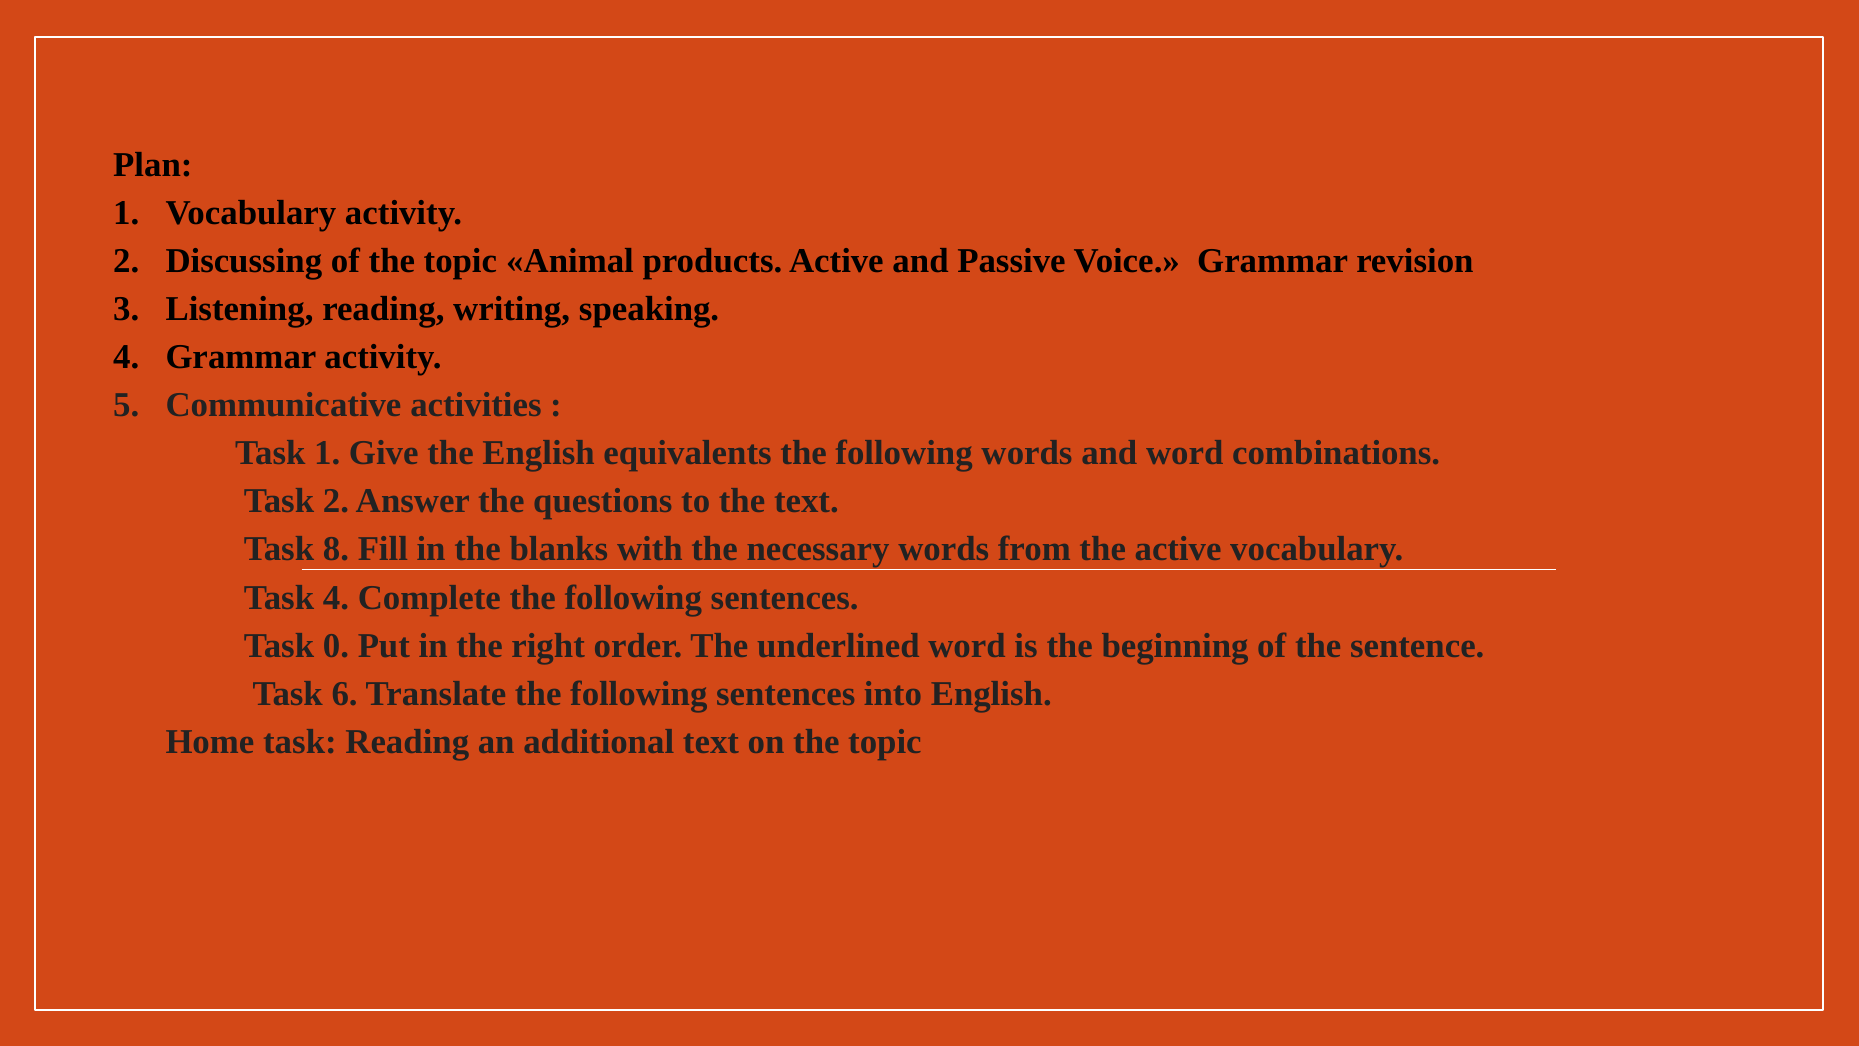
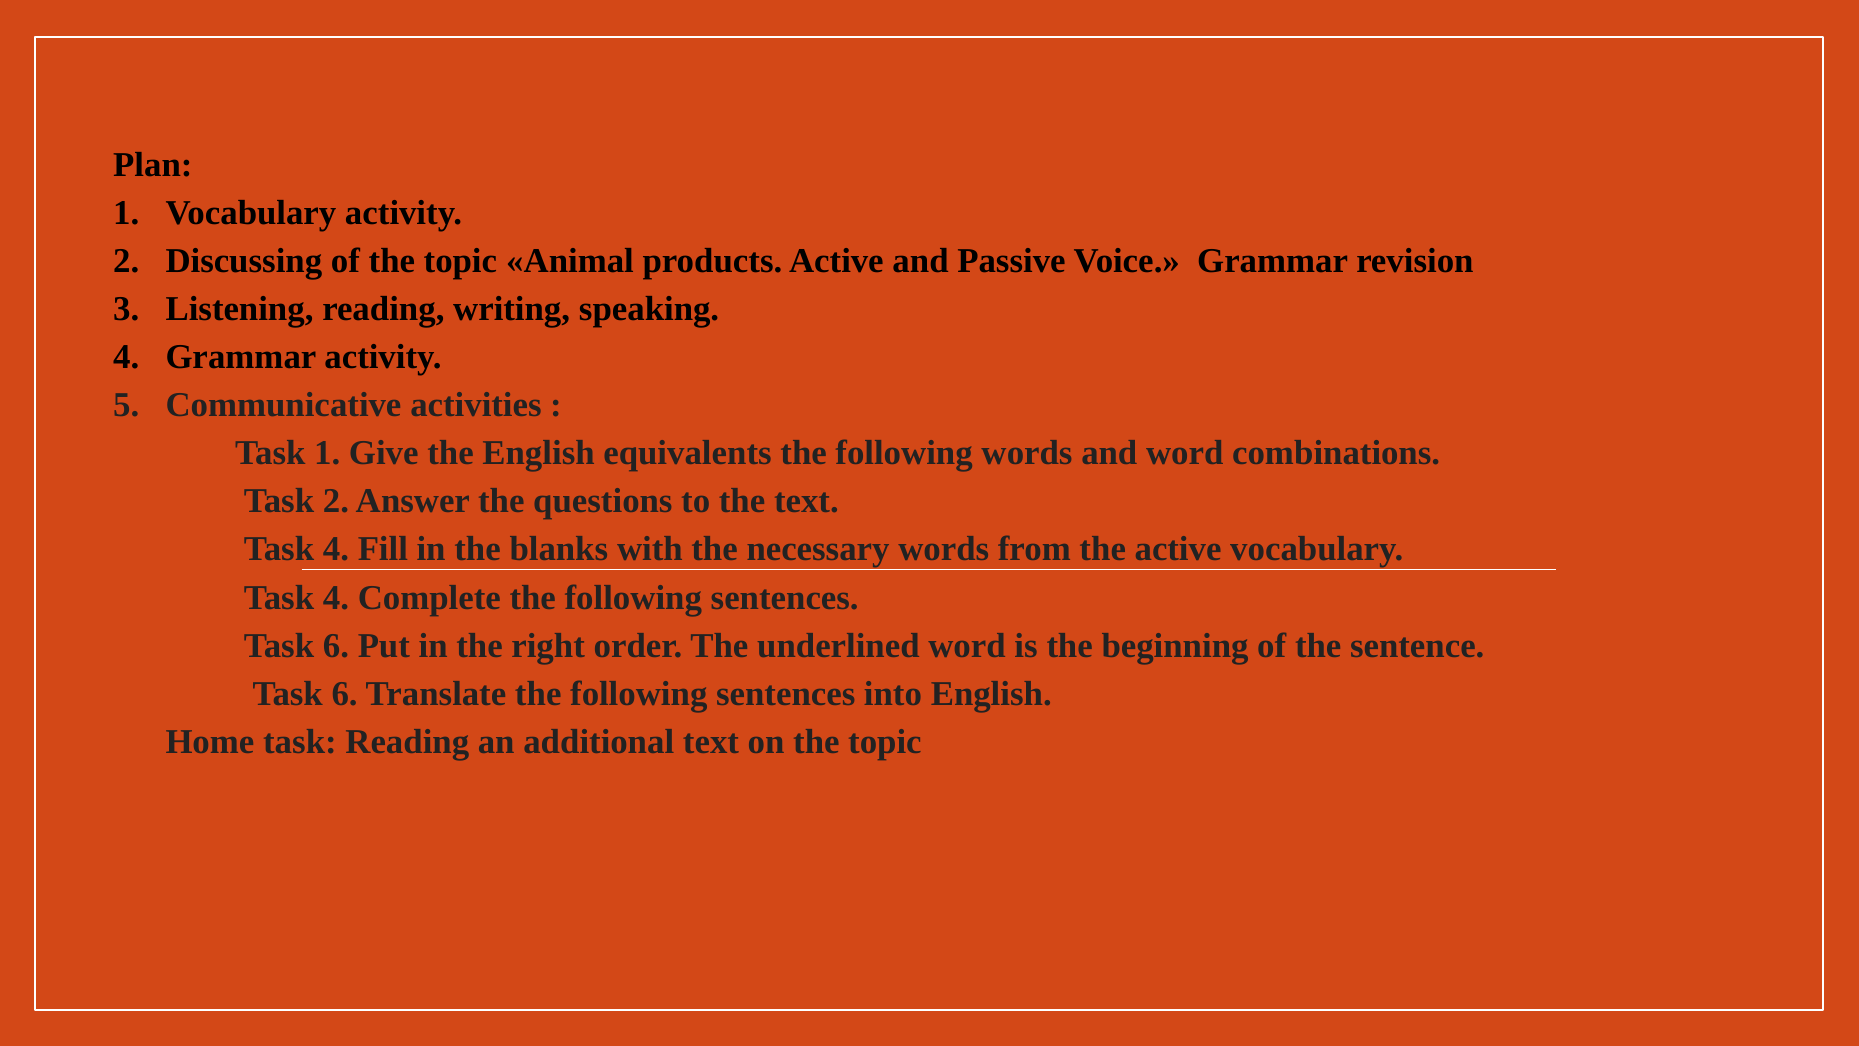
8: 8 -> 4 (336, 549)
0: 0 -> 6 (336, 645)
